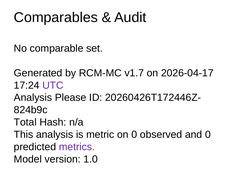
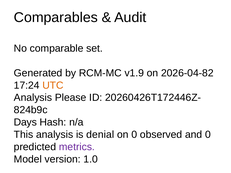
v1.7: v1.7 -> v1.9 (134, 73)
2026-04-17: 2026-04-17 -> 2026-04-82 (187, 73)
UTC colour: purple -> orange (53, 85)
Total: Total -> Days (25, 122)
metric: metric -> denial (100, 135)
